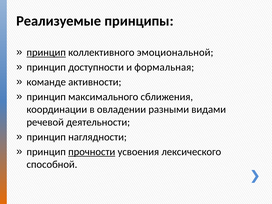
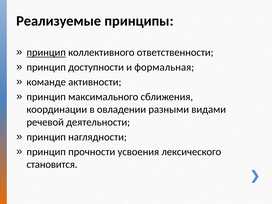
эмоциональной: эмоциональной -> ответственности (175, 52)
прочности underline: present -> none (92, 152)
способной: способной -> становится (52, 164)
